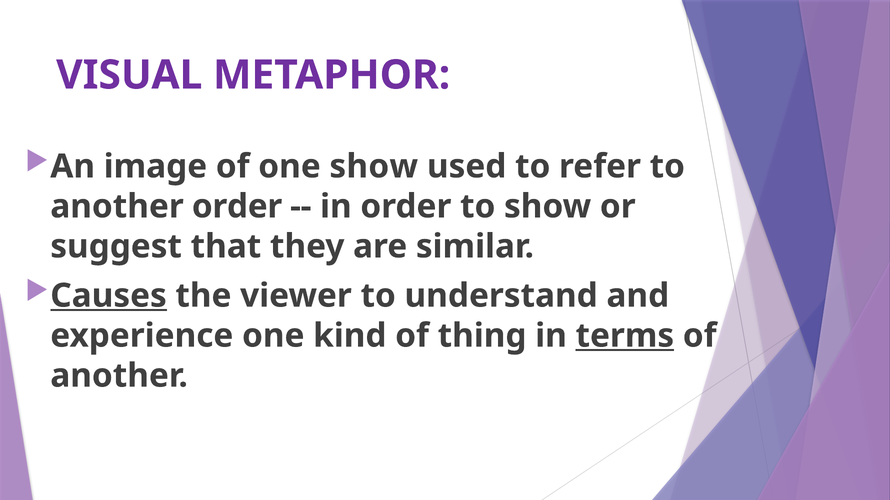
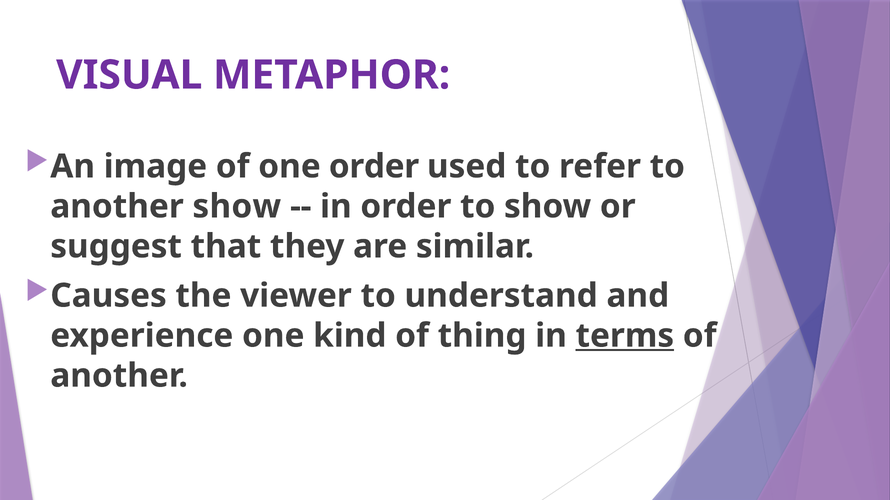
one show: show -> order (374, 167)
another order: order -> show (237, 207)
Causes underline: present -> none (109, 296)
